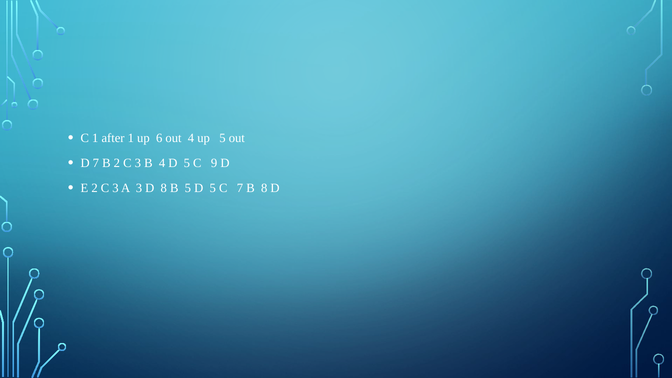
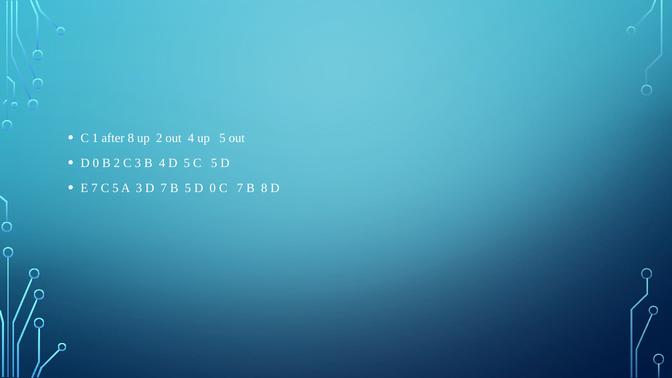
after 1: 1 -> 8 (131, 138)
up 6: 6 -> 2 (159, 138)
7: 7 -> 0 (96, 163)
5 C 9: 9 -> 5 (214, 163)
E 2: 2 -> 7 (95, 188)
3: 3 -> 5 (115, 188)
D 8: 8 -> 7 (164, 188)
5 D 5: 5 -> 0 (213, 188)
